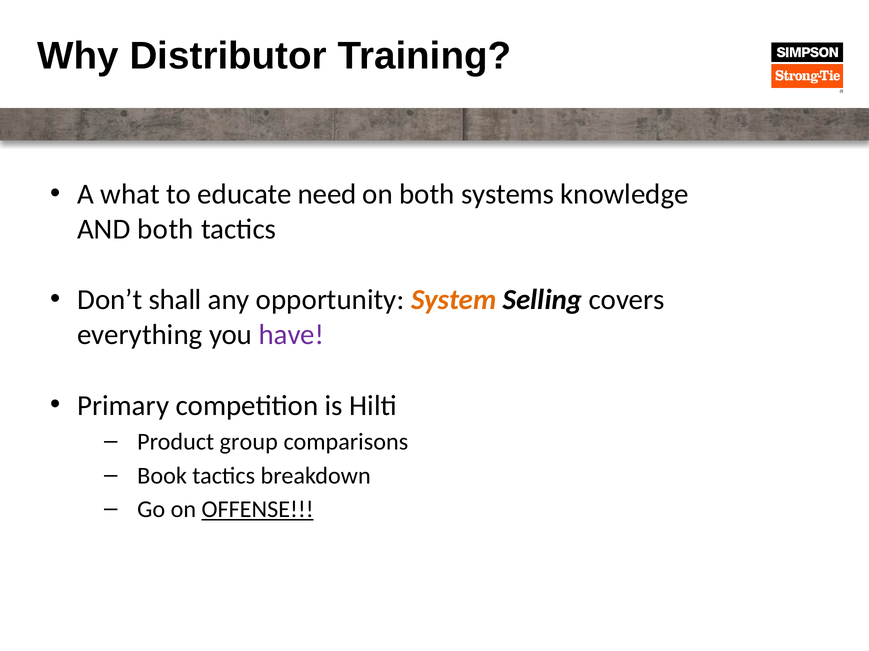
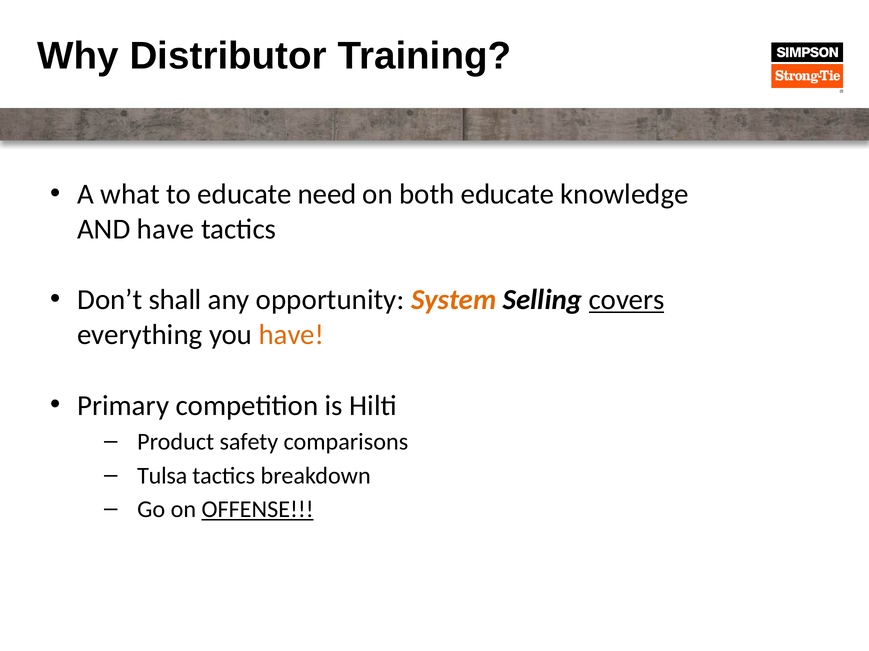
both systems: systems -> educate (508, 195)
AND both: both -> have (166, 229)
covers underline: none -> present (627, 300)
have colour: purple -> orange (291, 335)
group: group -> safety (249, 442)
Book: Book -> Tulsa (162, 476)
